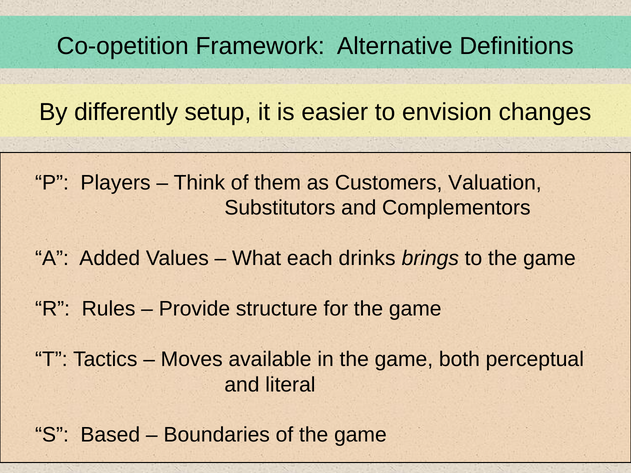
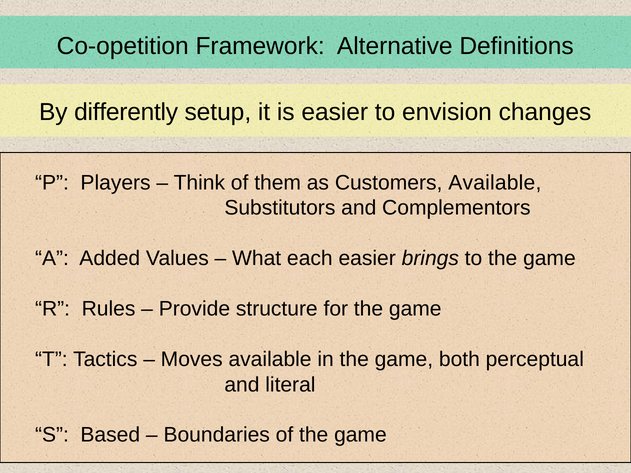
Customers Valuation: Valuation -> Available (495, 183)
each drinks: drinks -> easier (367, 259)
